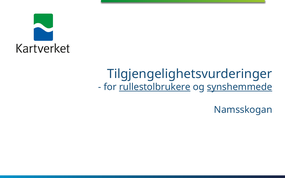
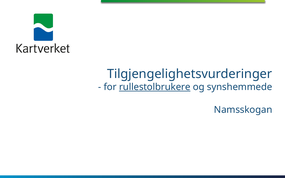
synshemmede underline: present -> none (240, 87)
